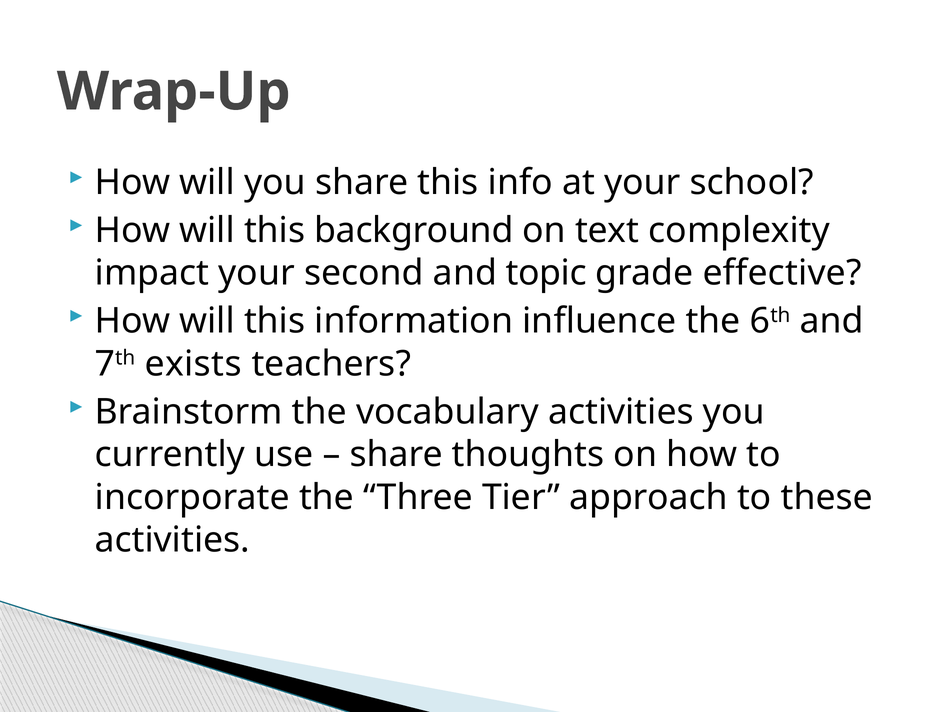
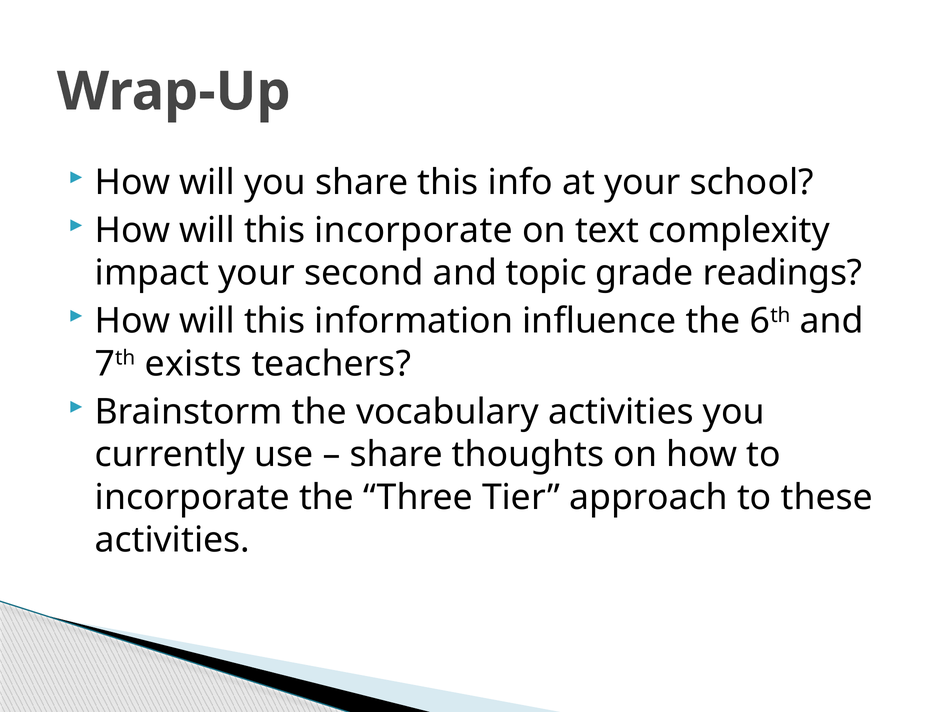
this background: background -> incorporate (414, 231)
effective: effective -> readings (782, 273)
